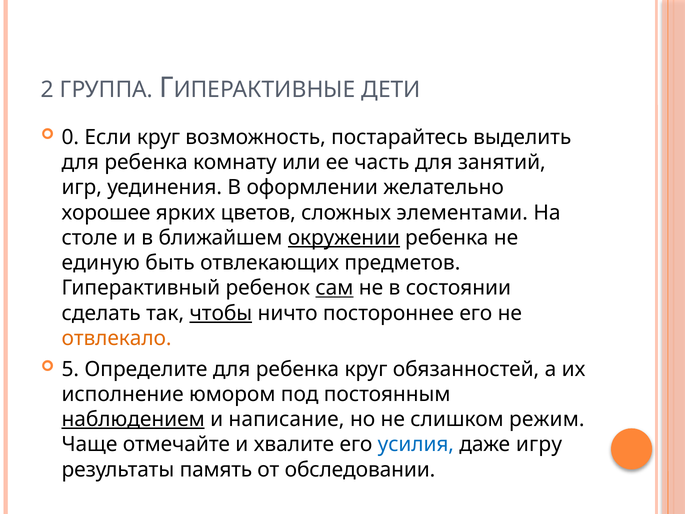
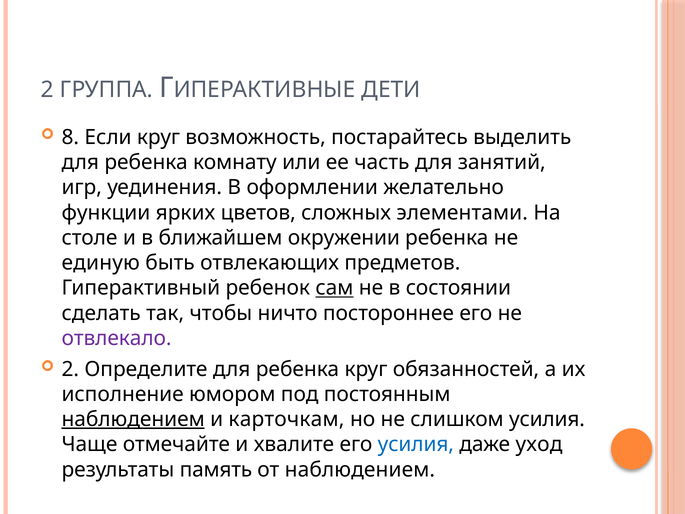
0: 0 -> 8 (70, 137)
хорошее: хорошее -> функции (106, 213)
окружении underline: present -> none (344, 238)
чтобы underline: present -> none (221, 313)
отвлекало colour: orange -> purple (117, 338)
5: 5 -> 2 (70, 369)
написание: написание -> карточкам (286, 419)
слишком режим: режим -> усилия (547, 419)
игру: игру -> уход (539, 444)
от обследовании: обследовании -> наблюдением (360, 469)
